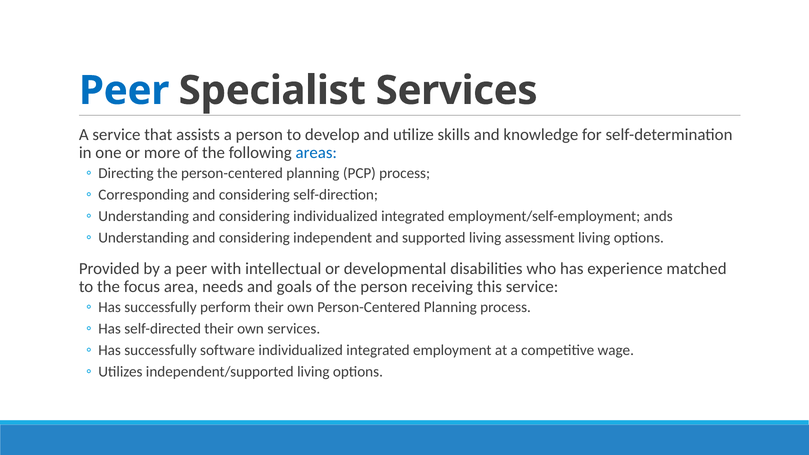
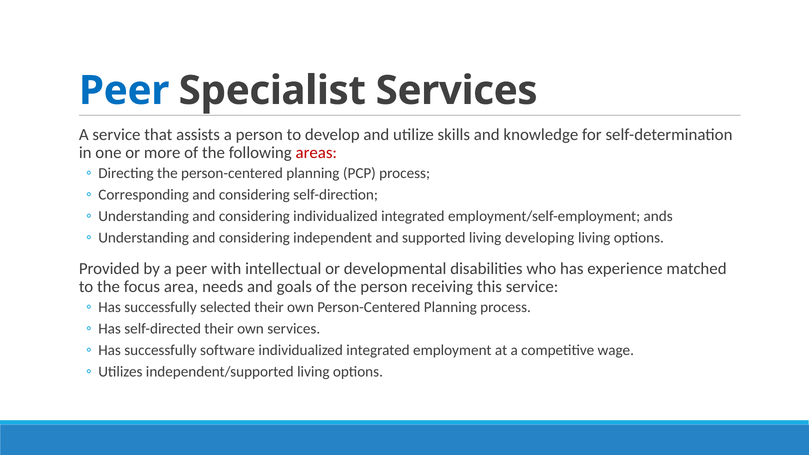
areas colour: blue -> red (316, 153)
assessment: assessment -> developing (540, 238)
perform: perform -> selected (226, 307)
